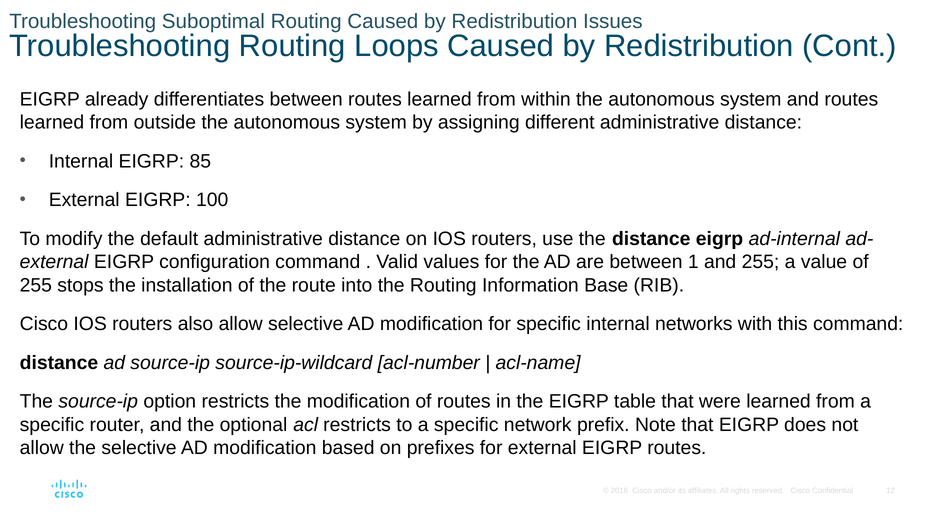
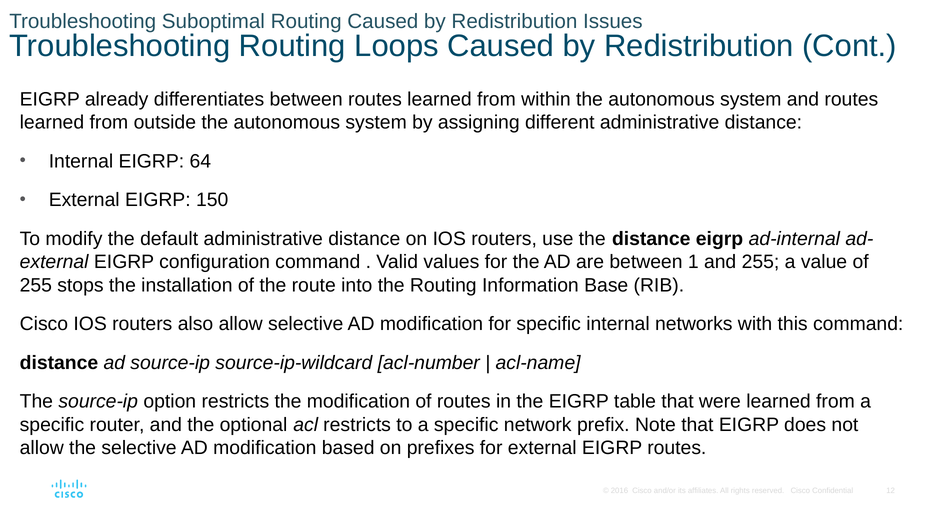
85: 85 -> 64 (200, 161)
100: 100 -> 150 (212, 200)
